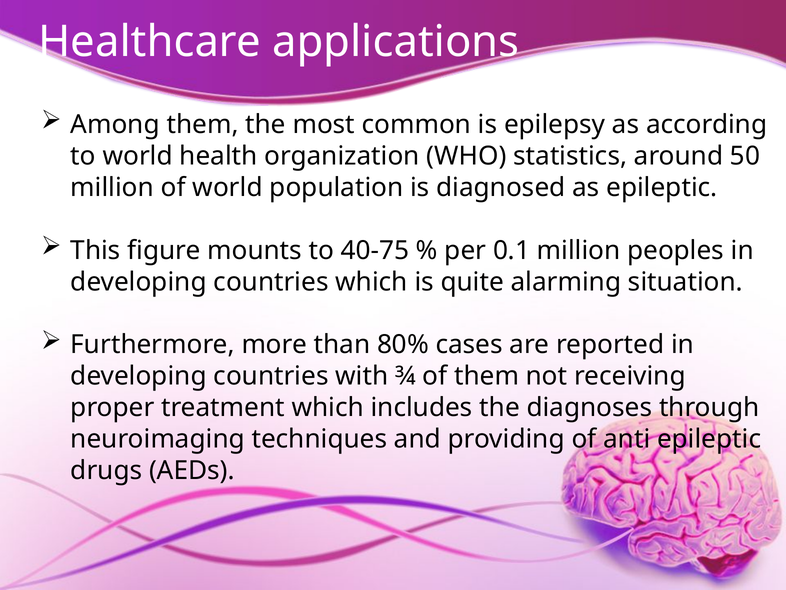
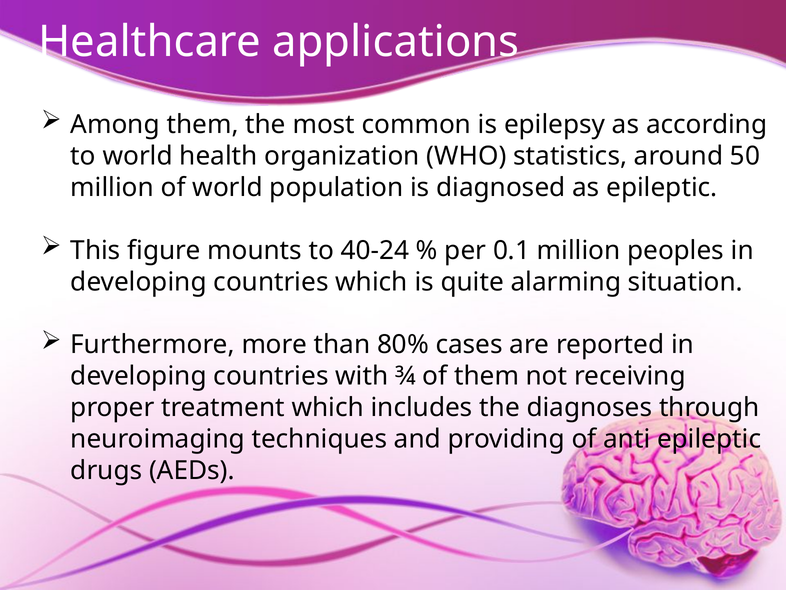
40-75: 40-75 -> 40-24 (375, 250)
